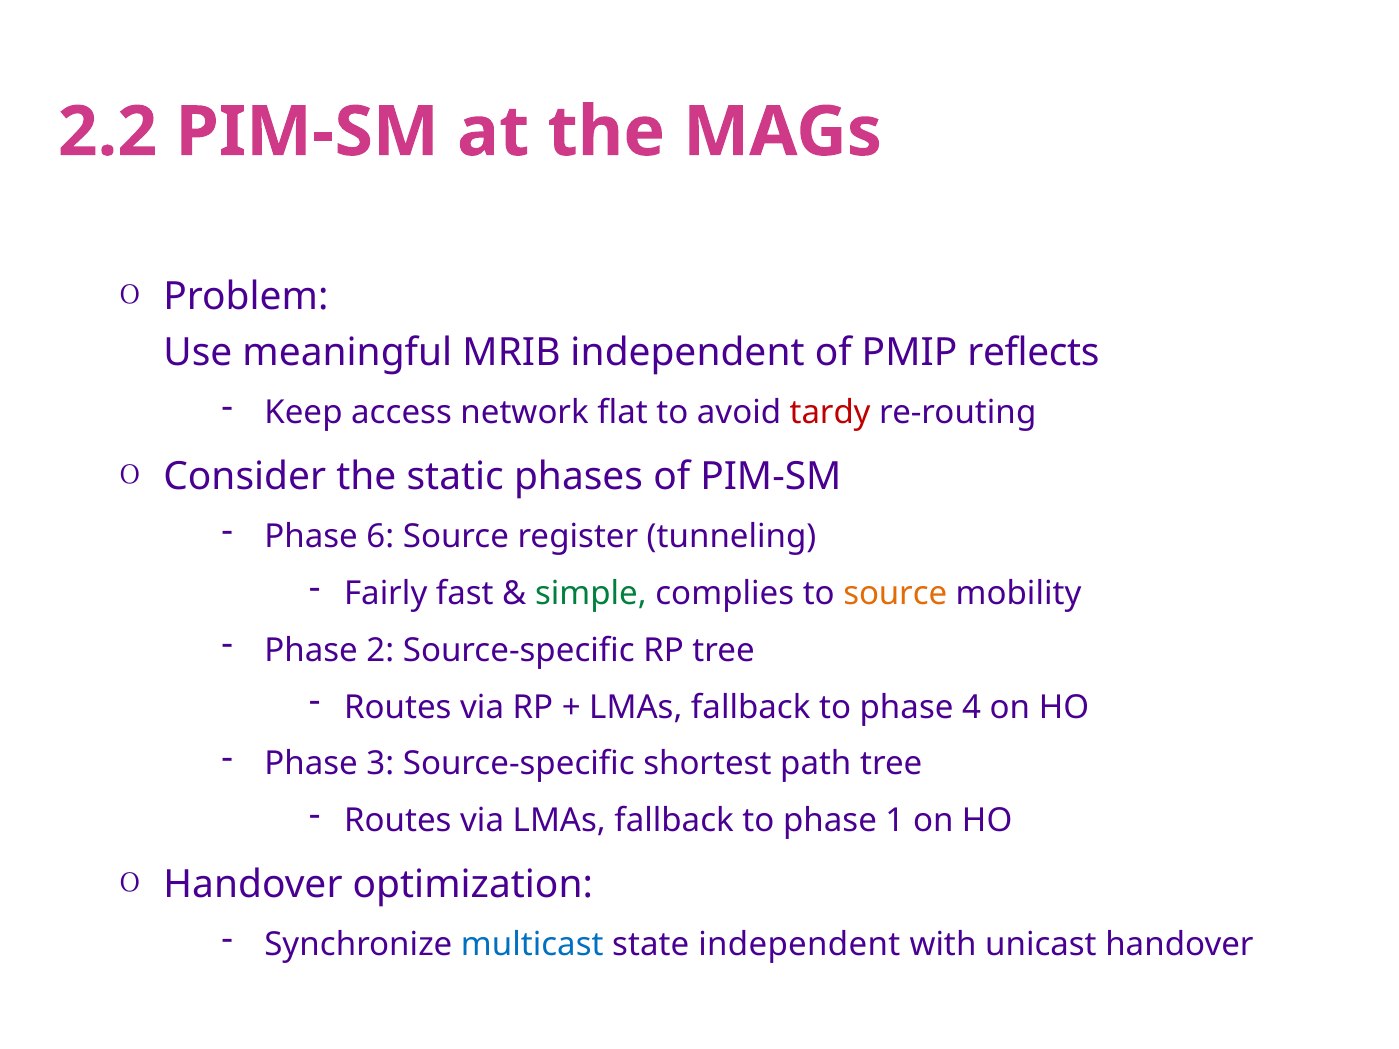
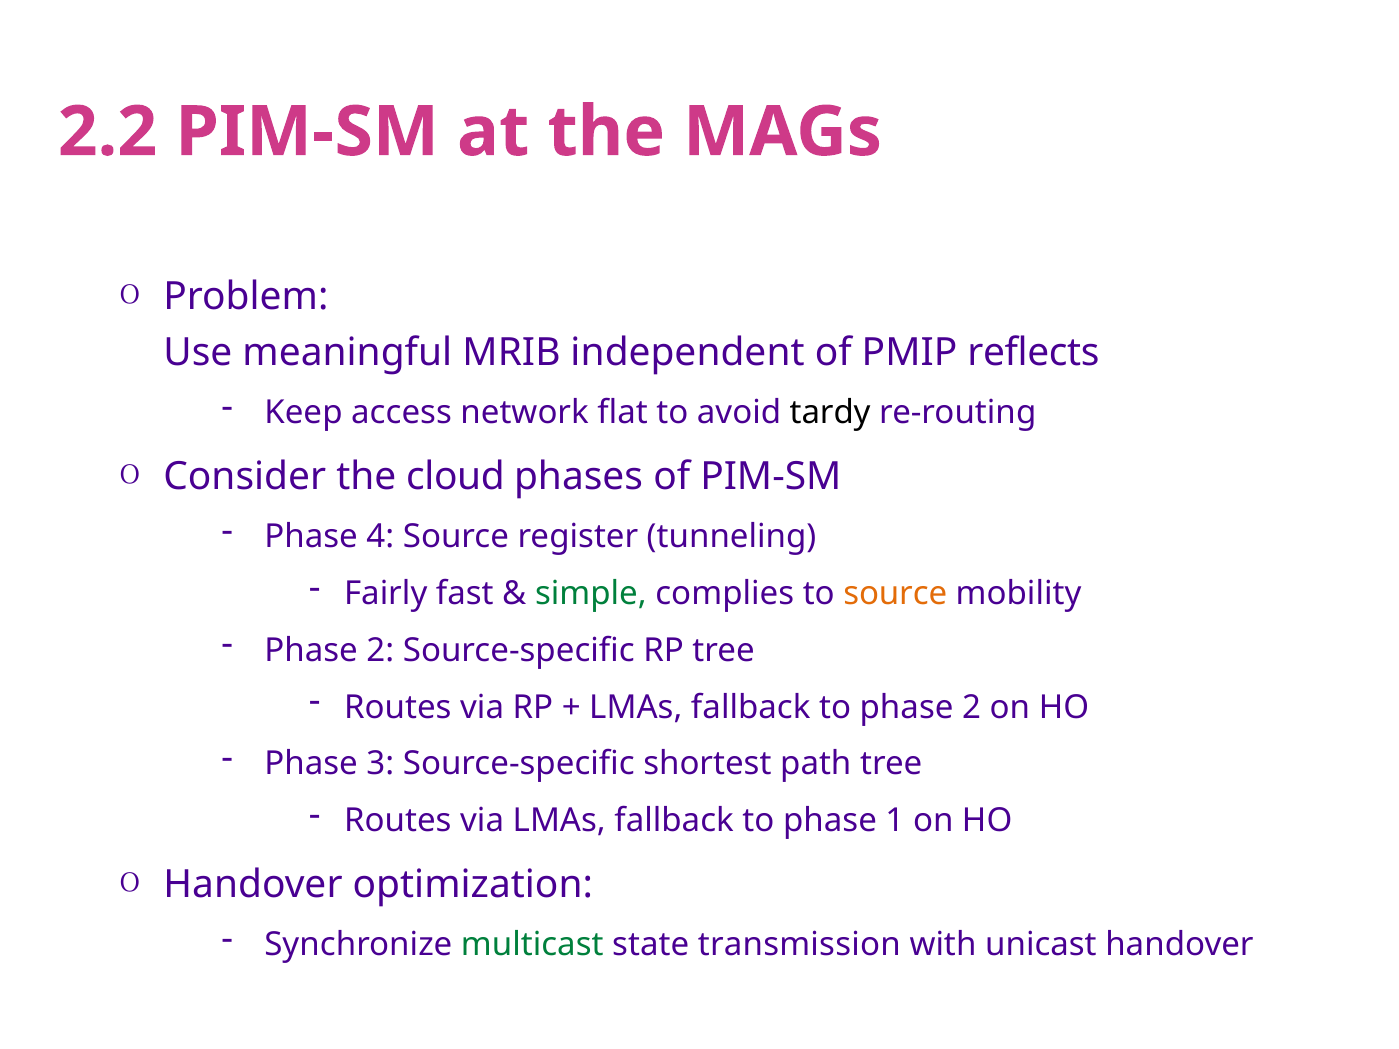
tardy colour: red -> black (830, 413)
static: static -> cloud (455, 477)
6: 6 -> 4 (380, 537)
to phase 4: 4 -> 2 (972, 707)
multicast colour: blue -> green (532, 945)
state independent: independent -> transmission (799, 945)
